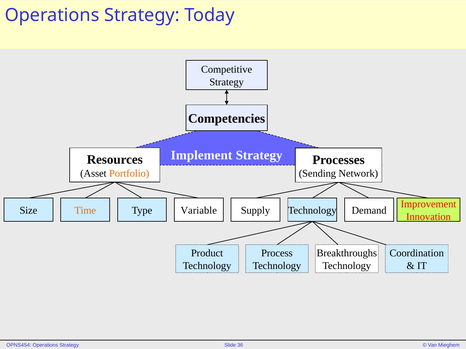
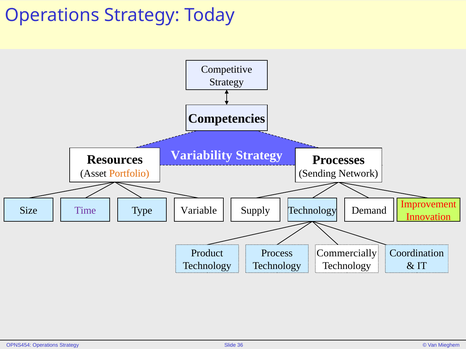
Implement: Implement -> Variability (202, 156)
Time colour: orange -> purple (85, 211)
Breakthroughs: Breakthroughs -> Commercially (347, 254)
